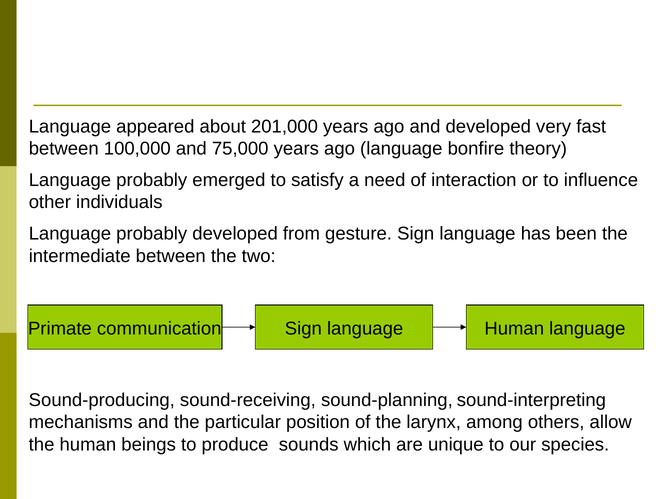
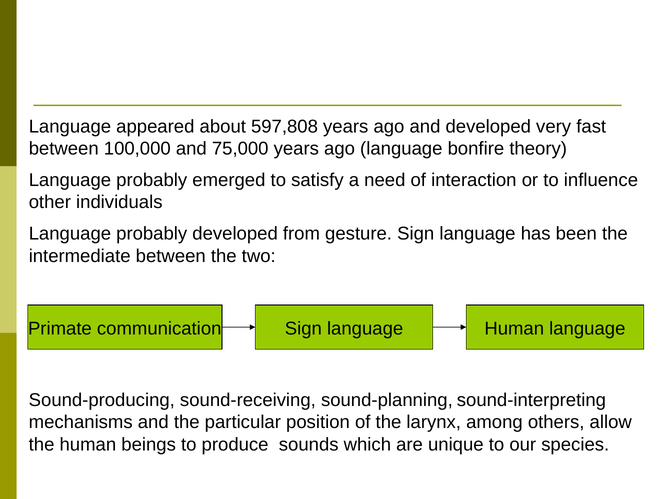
201,000: 201,000 -> 597,808 (284, 127)
